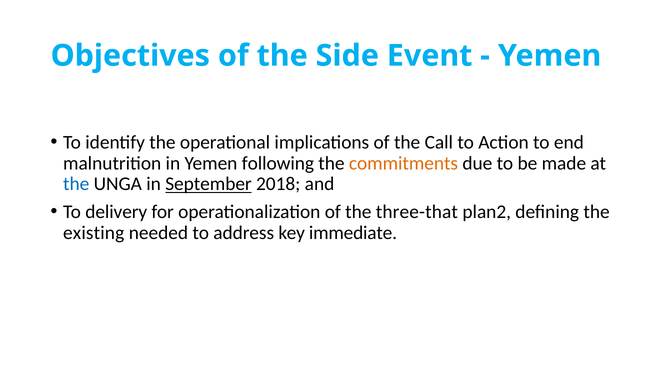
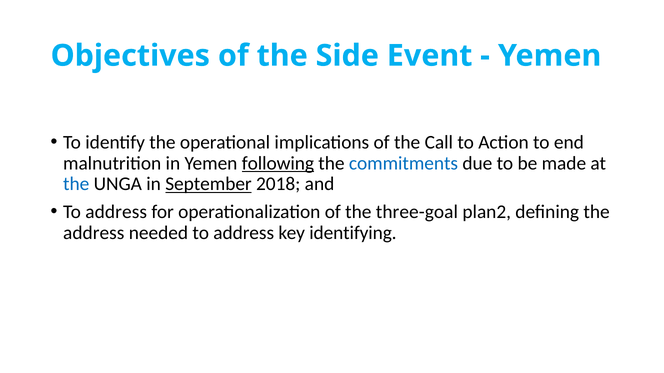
following underline: none -> present (278, 163)
commitments colour: orange -> blue (403, 163)
delivery: delivery -> address (116, 212)
three-that: three-that -> three-goal (417, 212)
existing: existing -> address (94, 233)
immediate: immediate -> identifying (353, 233)
